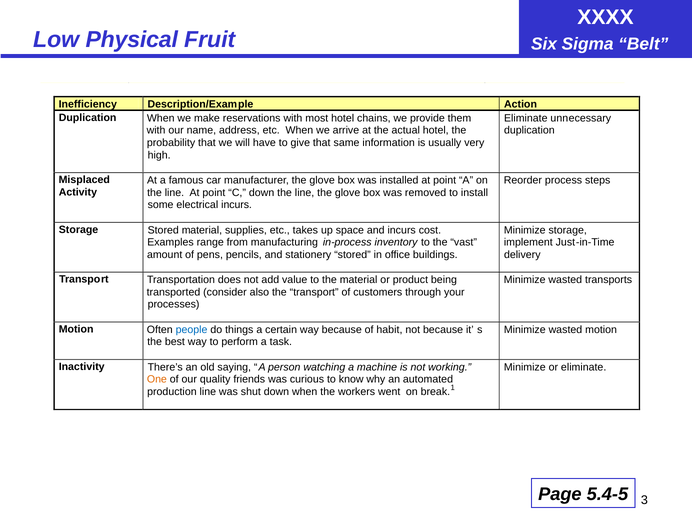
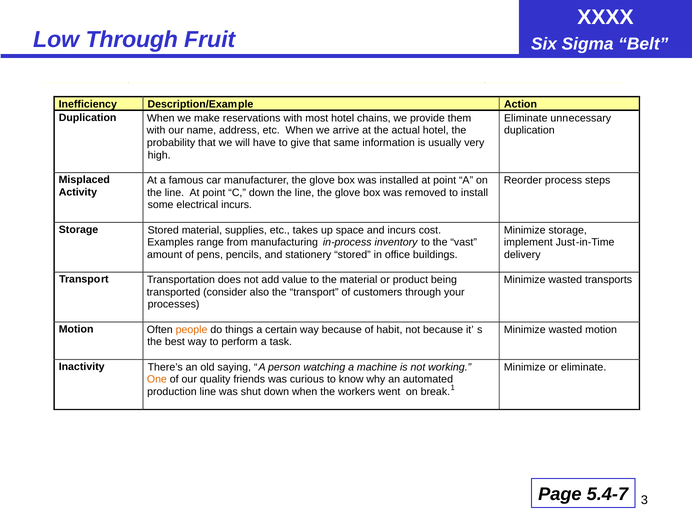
Low Physical: Physical -> Through (132, 40)
people colour: blue -> orange (192, 330)
5.4-5: 5.4-5 -> 5.4-7 (607, 494)
